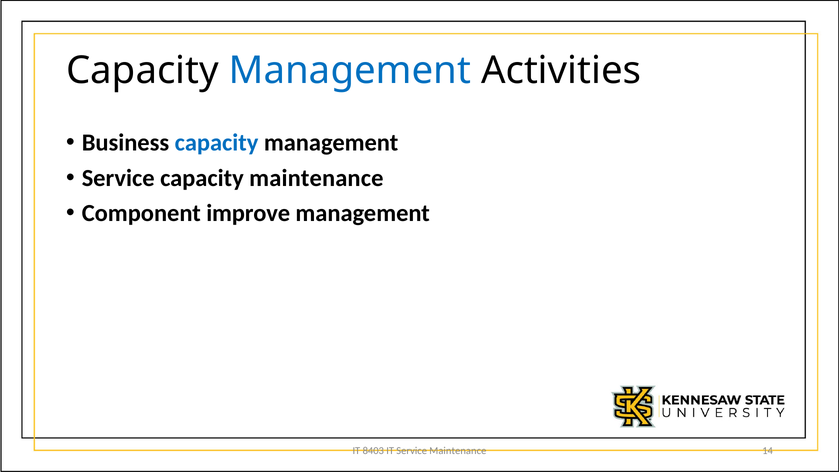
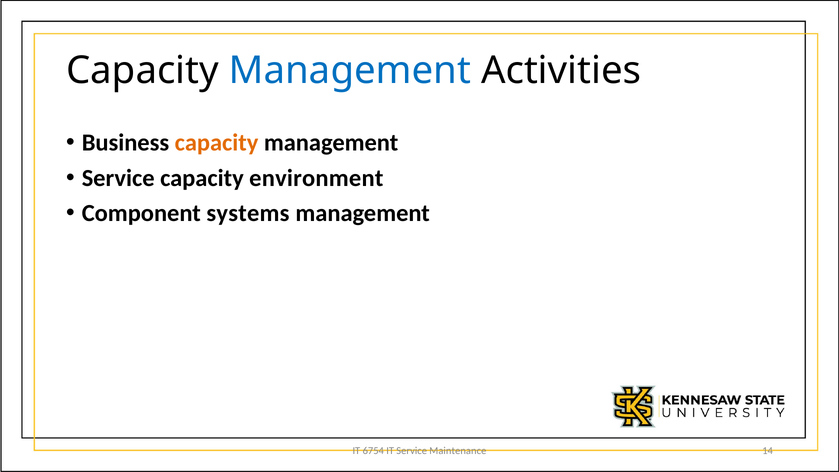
capacity colour: blue -> orange (217, 143)
capacity maintenance: maintenance -> environment (316, 178)
improve: improve -> systems (248, 213)
8403: 8403 -> 6754 (373, 451)
